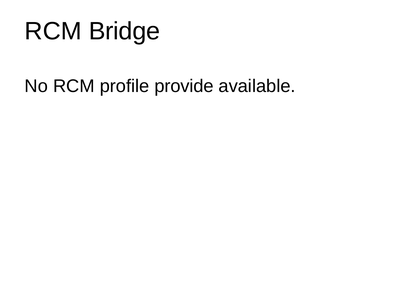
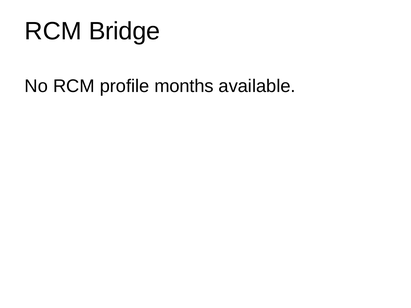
provide: provide -> months (184, 86)
